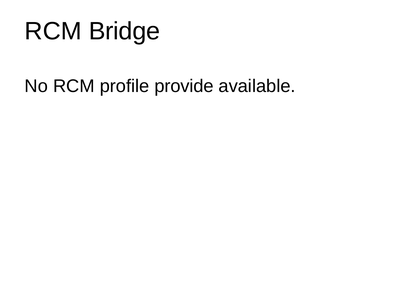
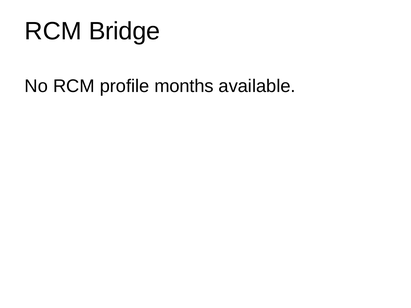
provide: provide -> months (184, 86)
